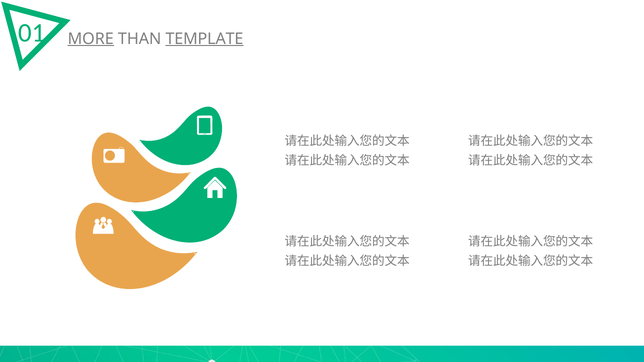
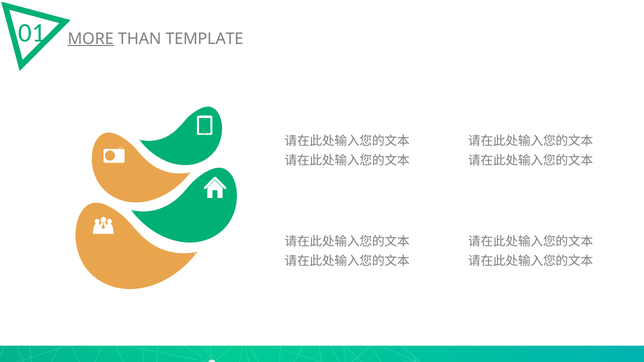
TEMPLATE underline: present -> none (204, 39)
